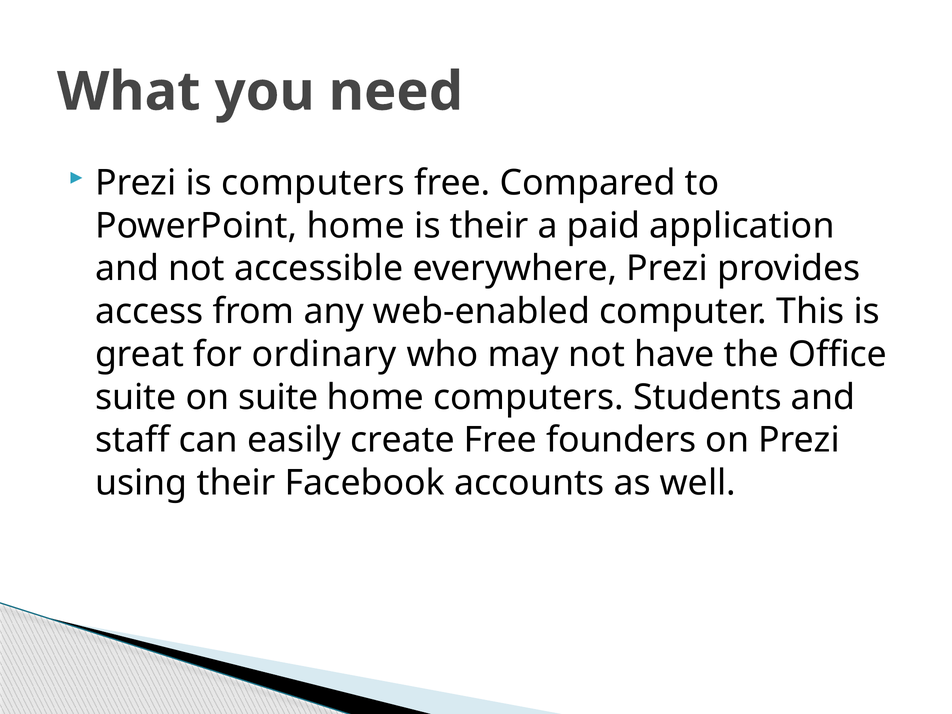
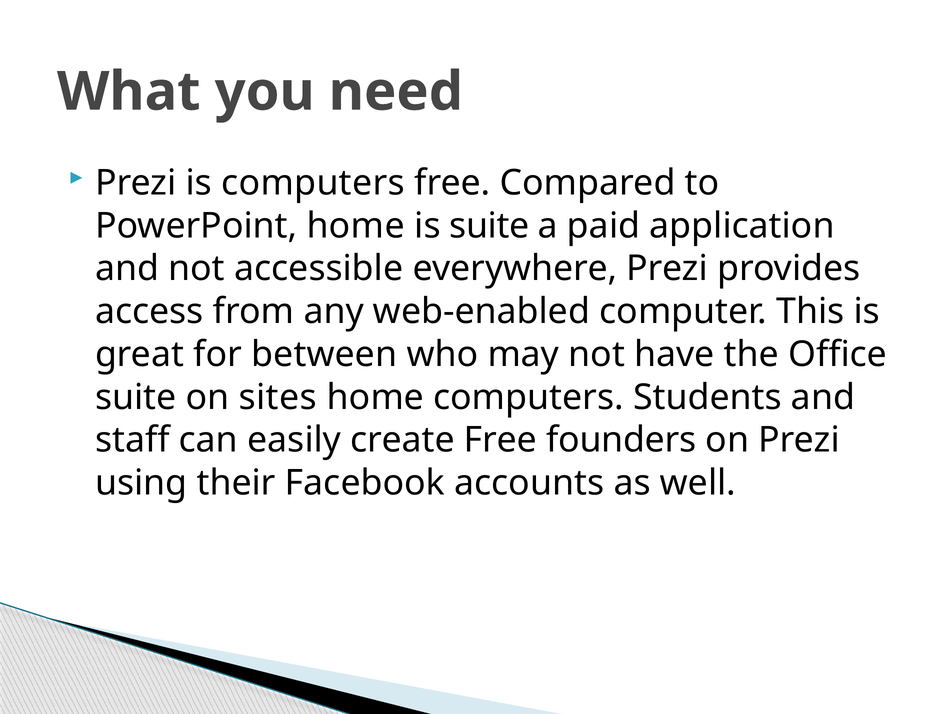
is their: their -> suite (489, 226)
ordinary: ordinary -> between (324, 354)
on suite: suite -> sites (278, 397)
